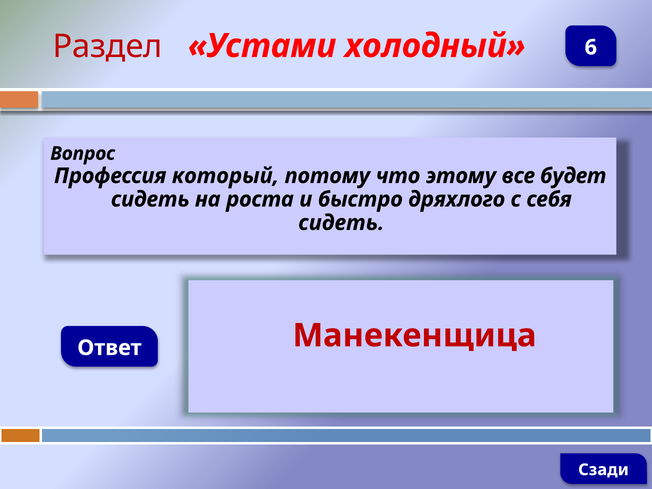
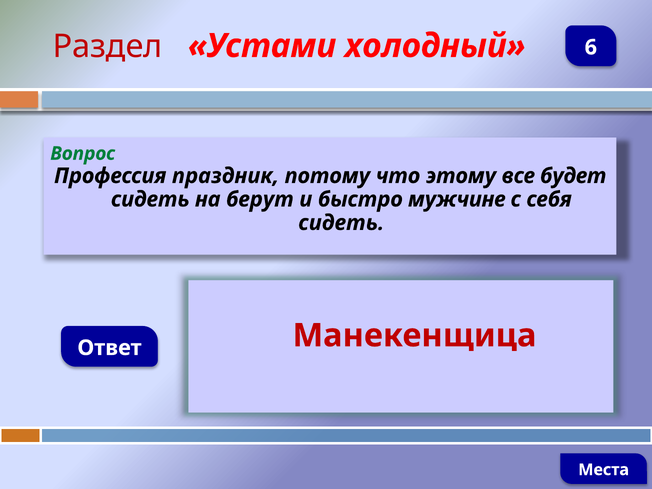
Вопрос colour: black -> green (83, 154)
который: который -> праздник (225, 176)
роста: роста -> берут (260, 199)
дряхлого: дряхлого -> мужчине (457, 199)
Сзади: Сзади -> Места (604, 470)
